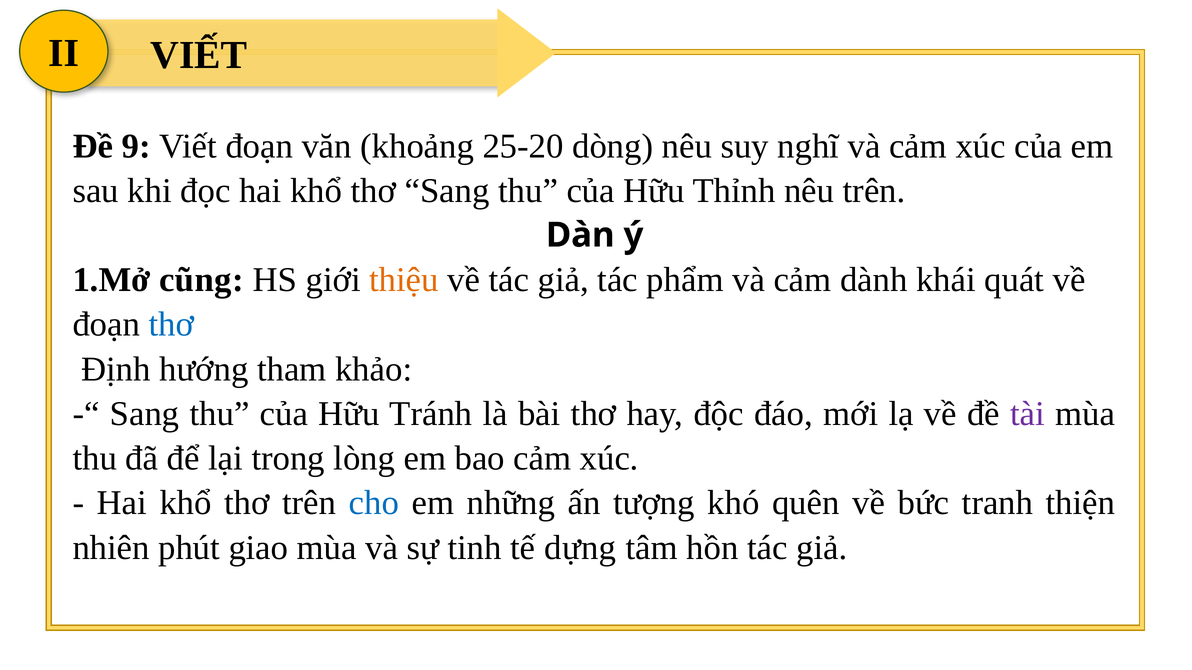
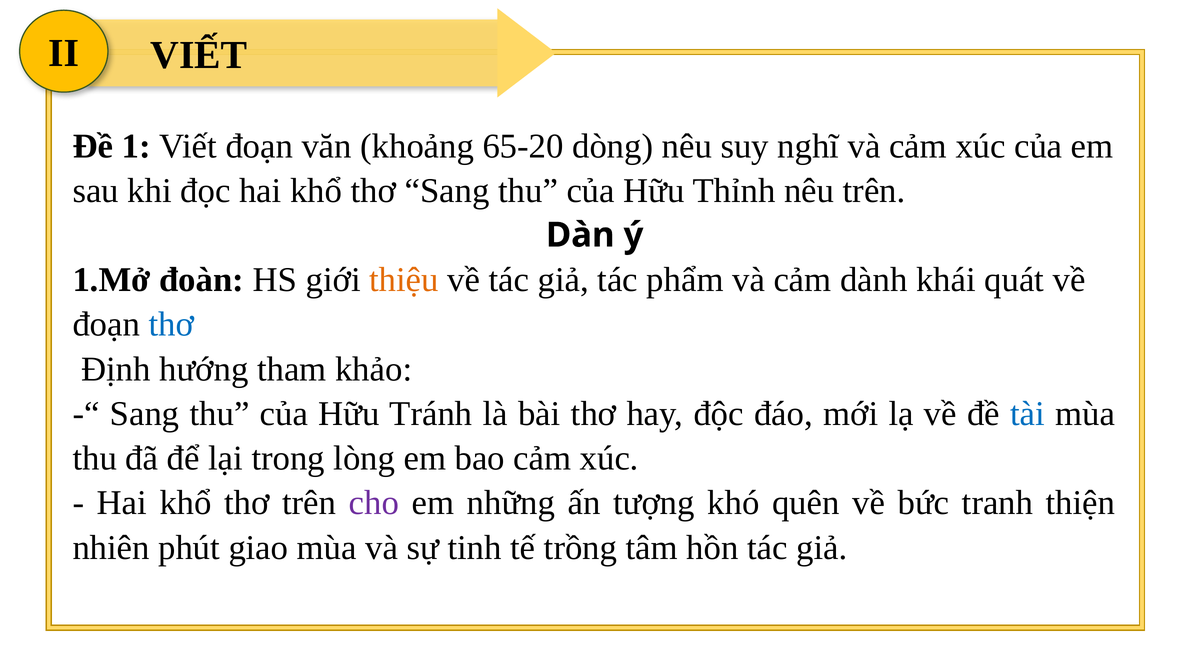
9: 9 -> 1 (136, 146)
25-20: 25-20 -> 65-20 (523, 146)
cũng: cũng -> đoàn (202, 280)
tài colour: purple -> blue (1028, 414)
cho colour: blue -> purple (374, 503)
dựng: dựng -> trồng (581, 548)
